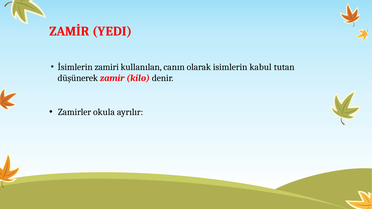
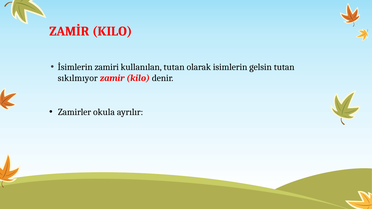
ZAMİR YEDI: YEDI -> KILO (112, 31)
kullanılan canın: canın -> tutan (174, 67)
kabul: kabul -> gelsin (261, 67)
düşünerek: düşünerek -> sıkılmıyor (78, 78)
